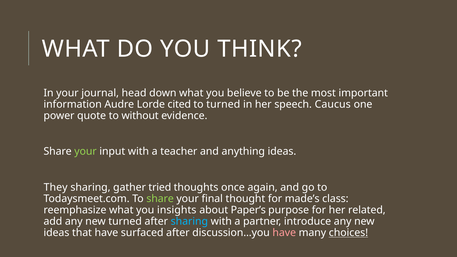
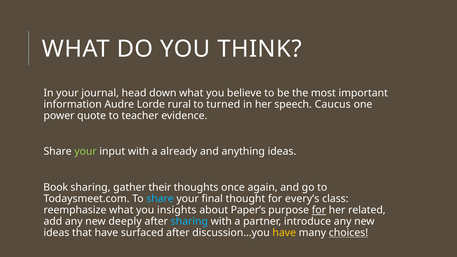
cited: cited -> rural (179, 104)
without: without -> teacher (140, 116)
teacher: teacher -> already (179, 152)
They: They -> Book (56, 187)
tried: tried -> their (160, 187)
share colour: light green -> light blue (160, 199)
made’s: made’s -> every’s (302, 199)
for underline: none -> present (319, 210)
new turned: turned -> deeply (125, 221)
have colour: pink -> yellow (284, 233)
